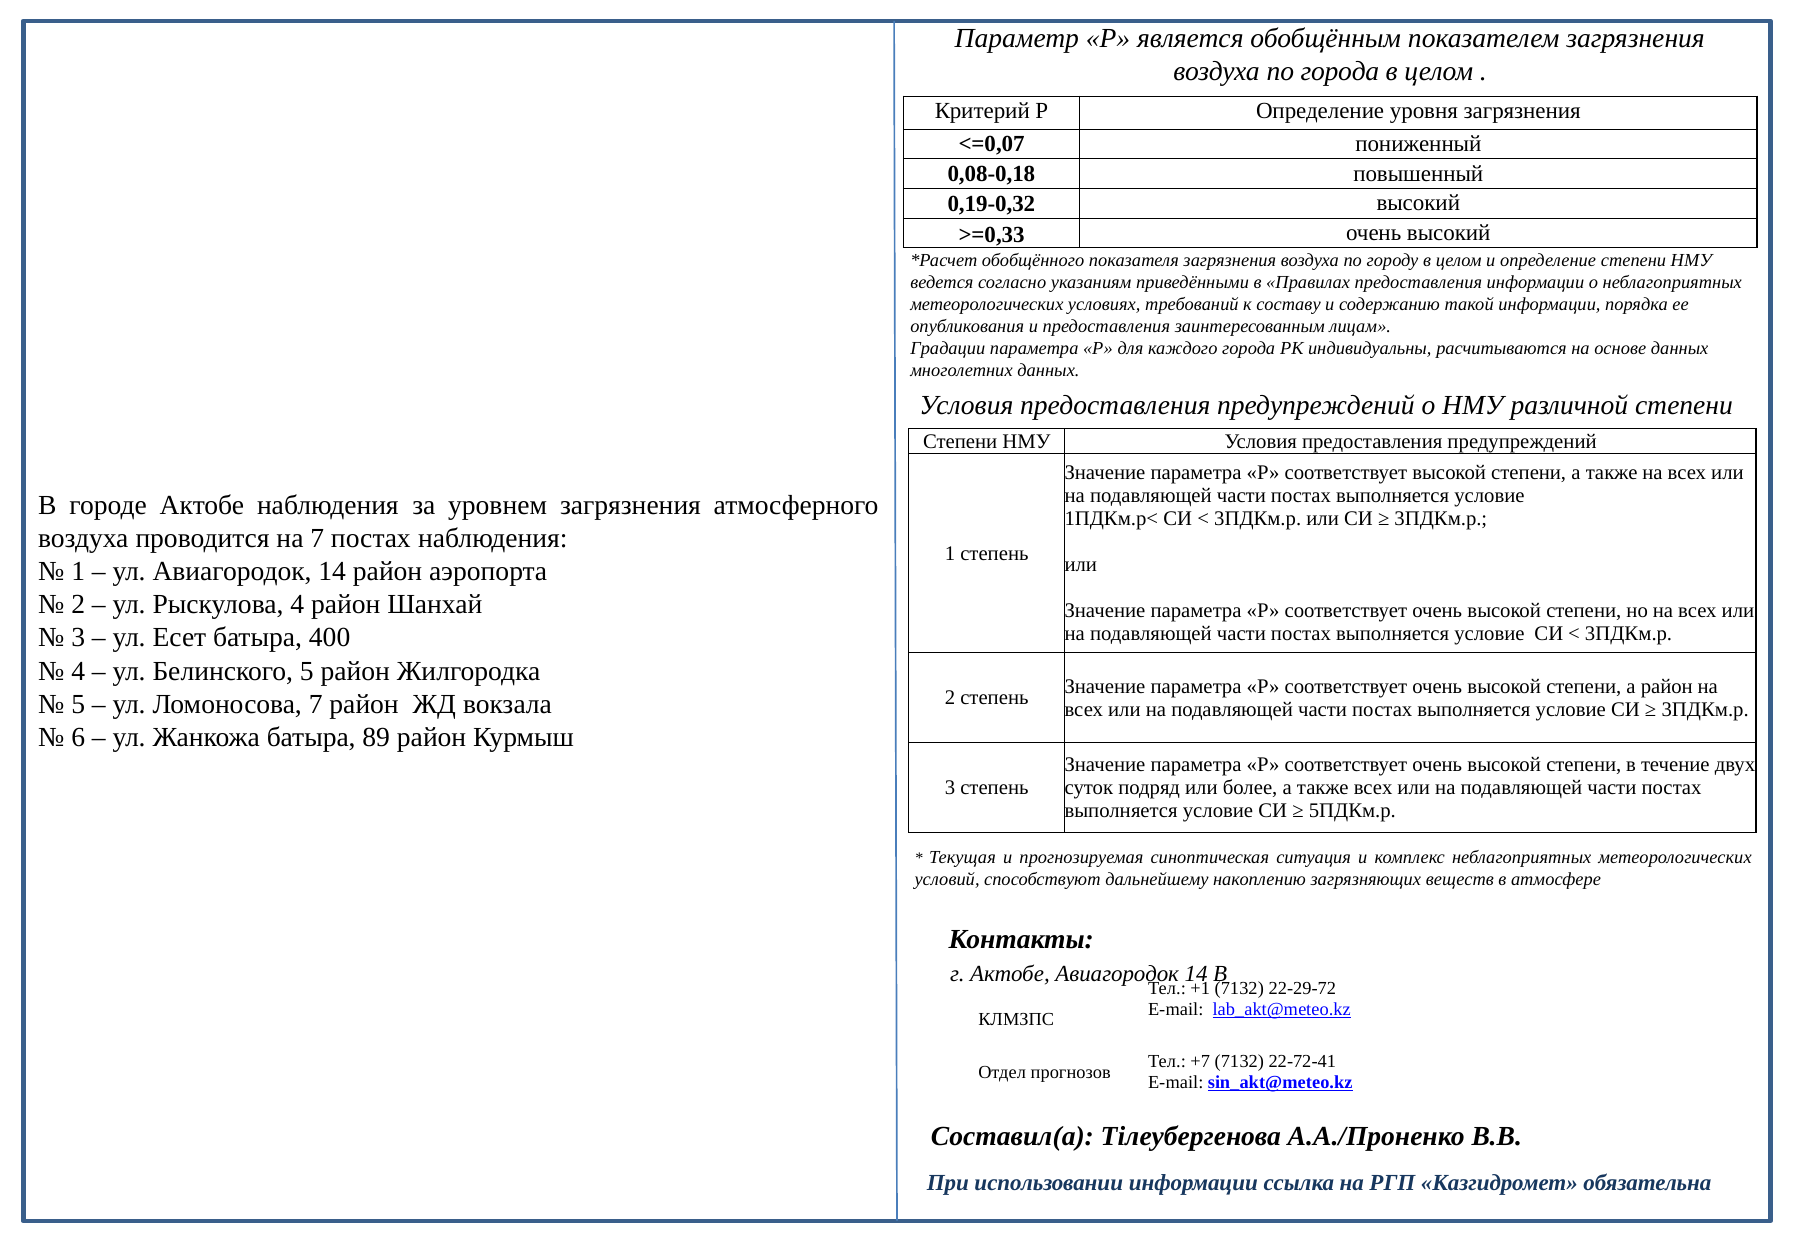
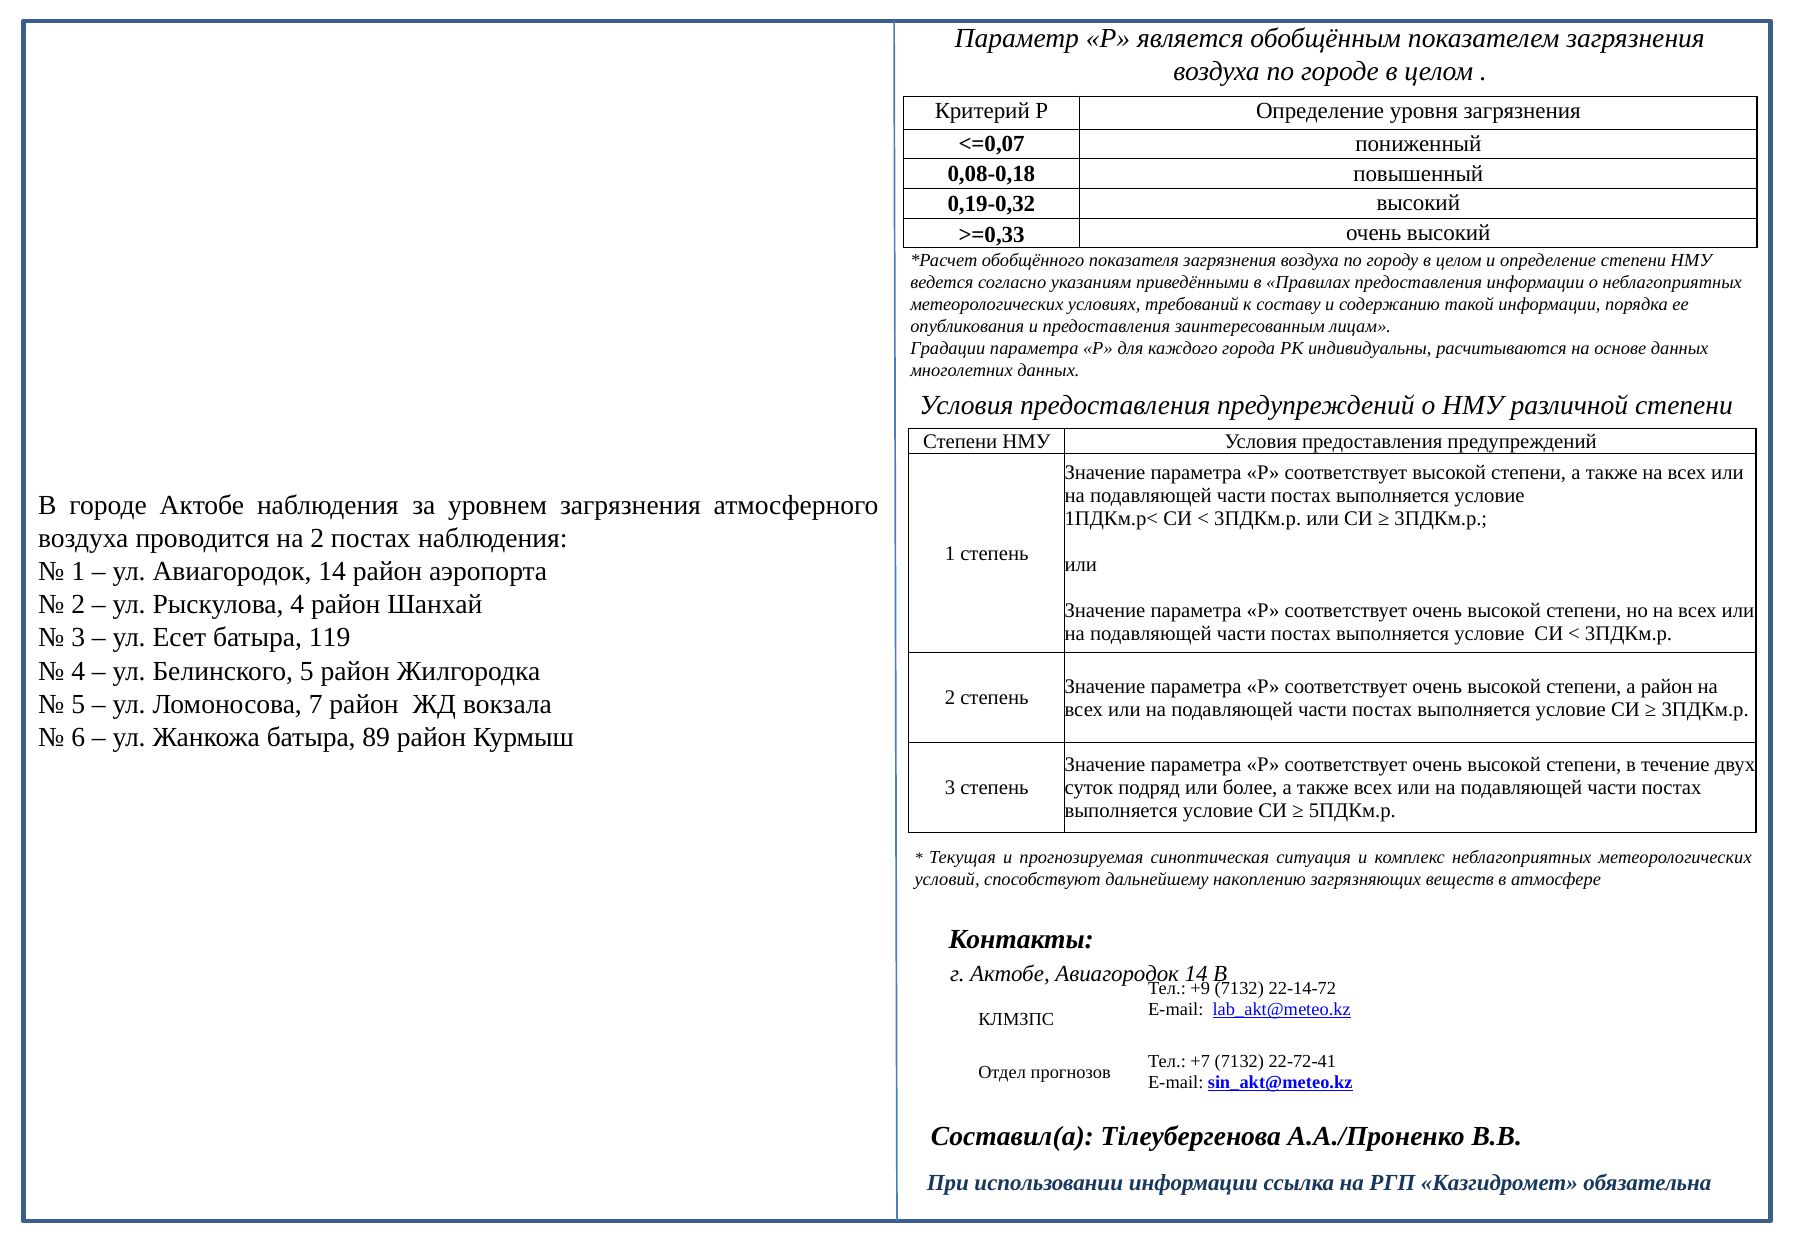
по города: города -> городе (1340, 72)
на 7: 7 -> 2 (317, 538)
400: 400 -> 119 (330, 638)
+1: +1 -> +9 (1200, 989)
22-29-72: 22-29-72 -> 22-14-72 (1302, 989)
